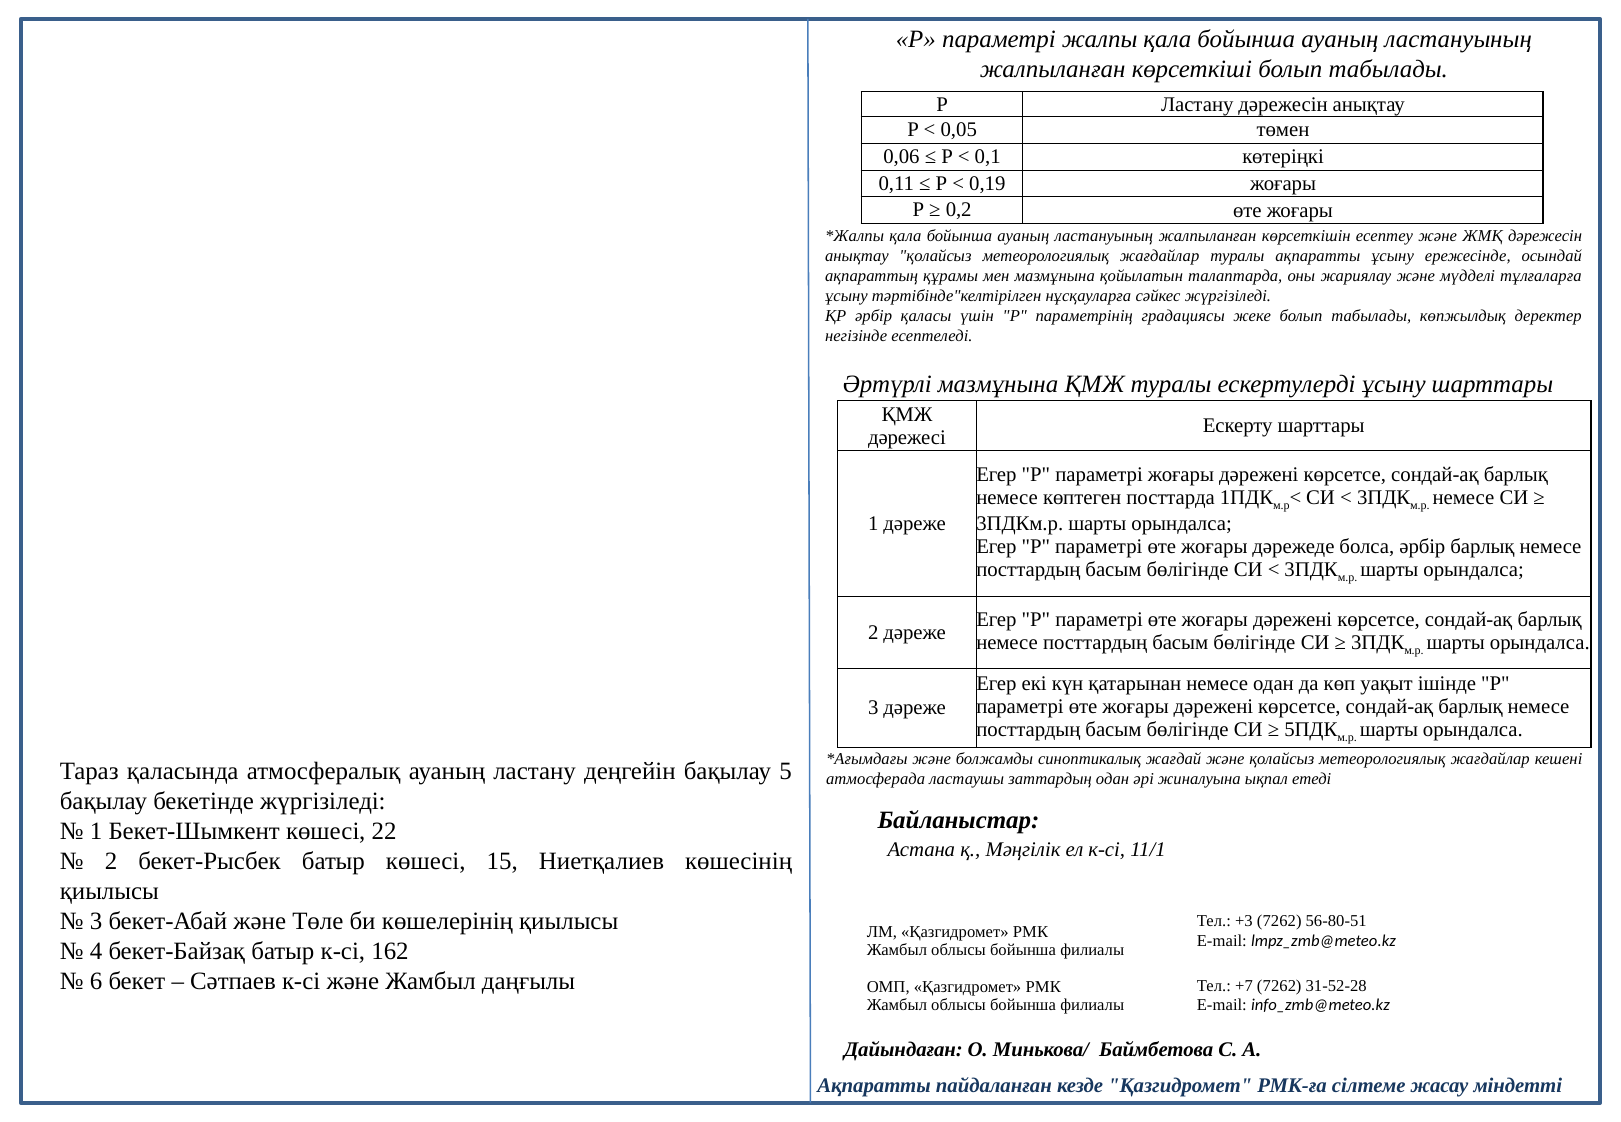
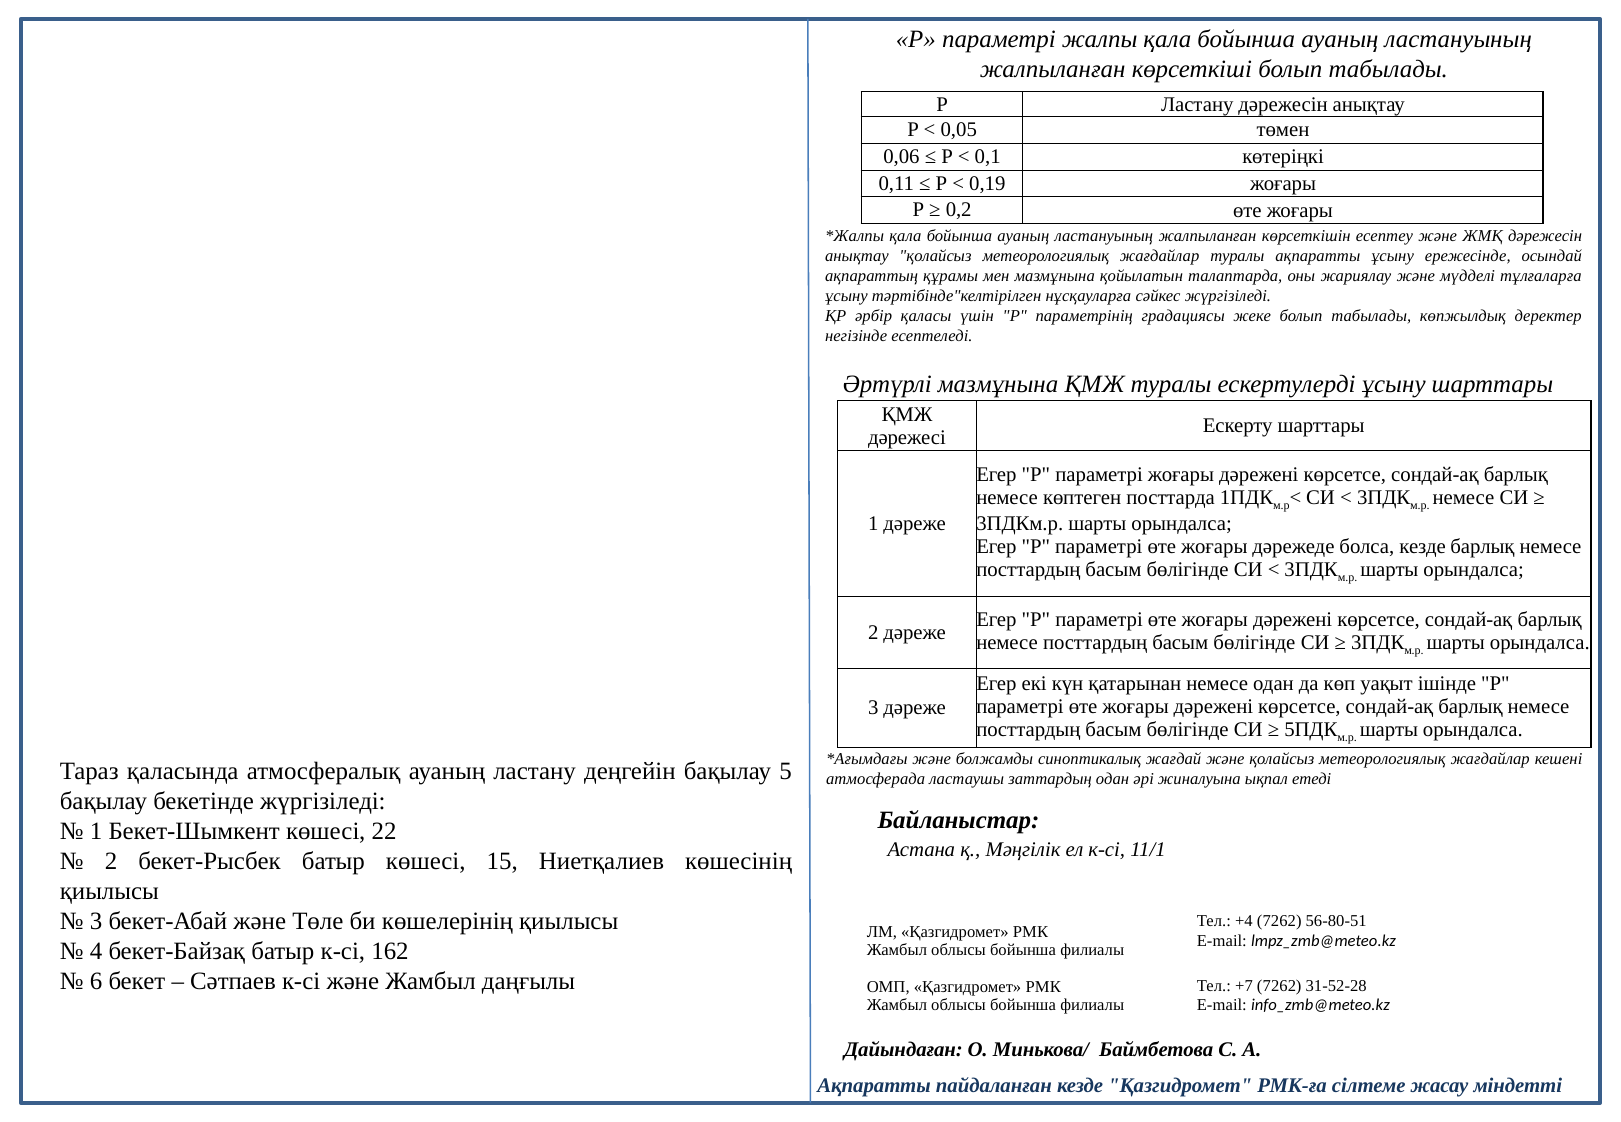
болса әрбір: әрбір -> кезде (1422, 546)
+3: +3 -> +4 (1244, 921)
